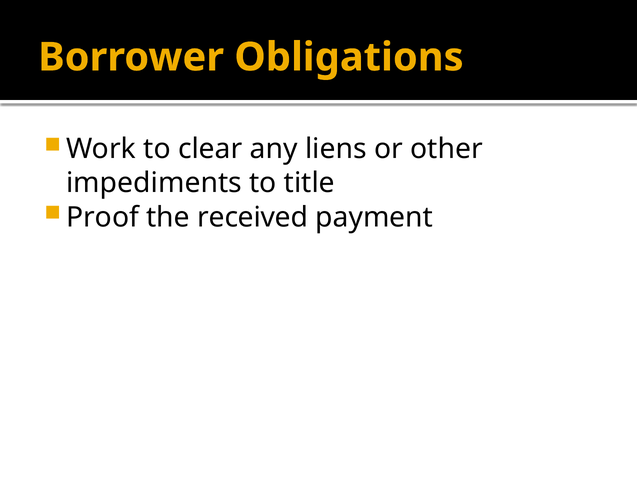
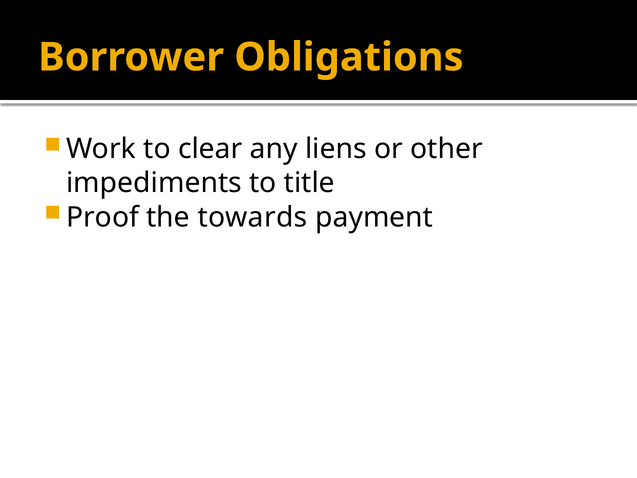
received: received -> towards (252, 217)
